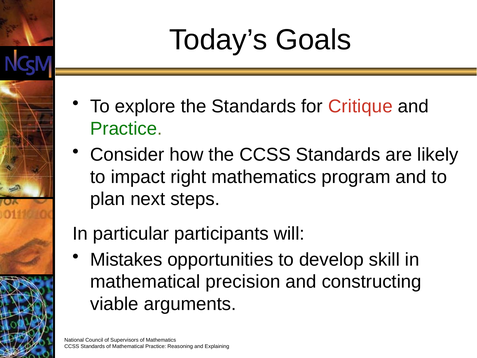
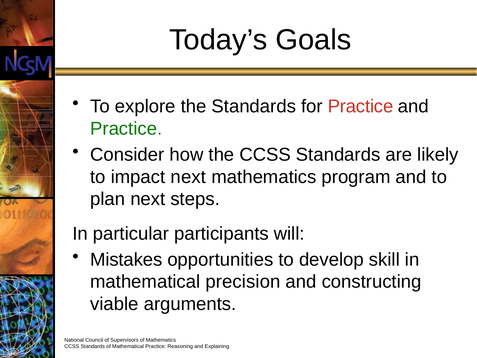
for Critique: Critique -> Practice (361, 106)
impact right: right -> next (188, 177)
